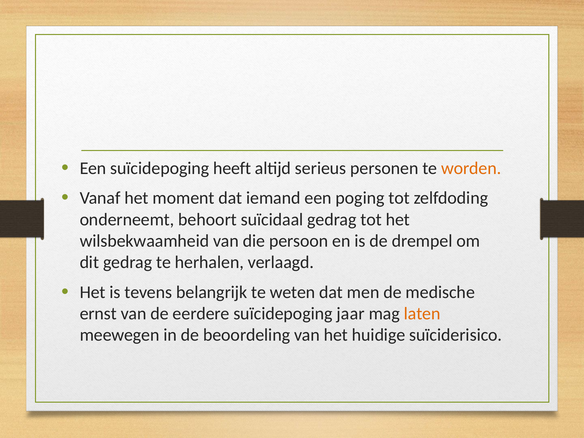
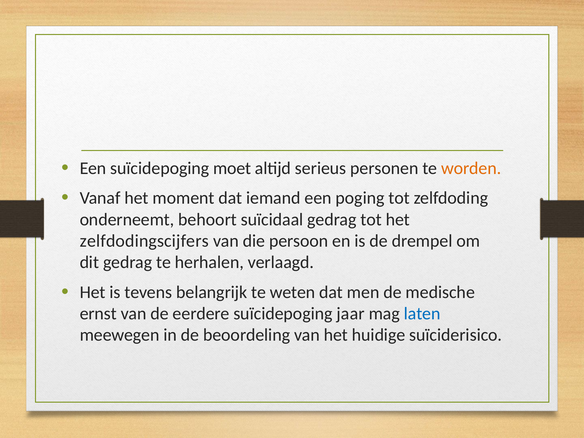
heeft: heeft -> moet (232, 168)
wilsbekwaamheid: wilsbekwaamheid -> zelfdodingscijfers (144, 241)
laten colour: orange -> blue (422, 314)
